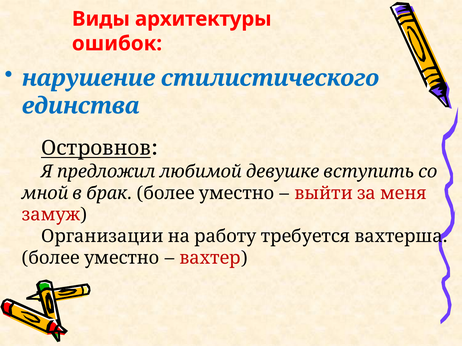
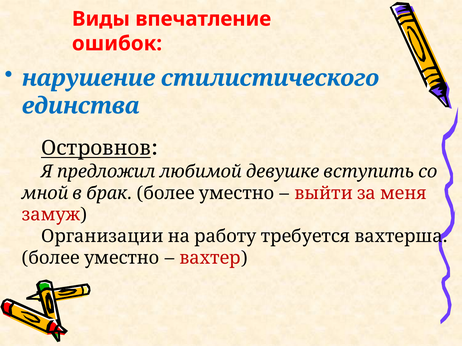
архитектуры: архитектуры -> впечатление (203, 19)
